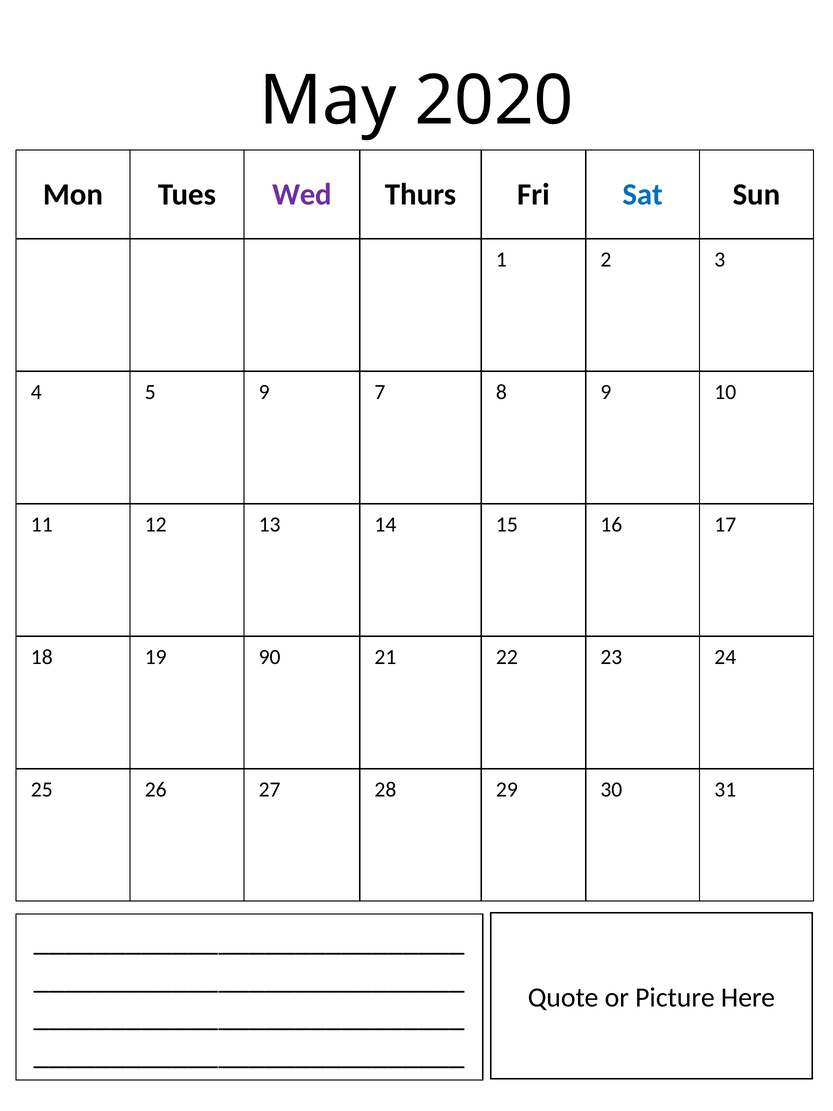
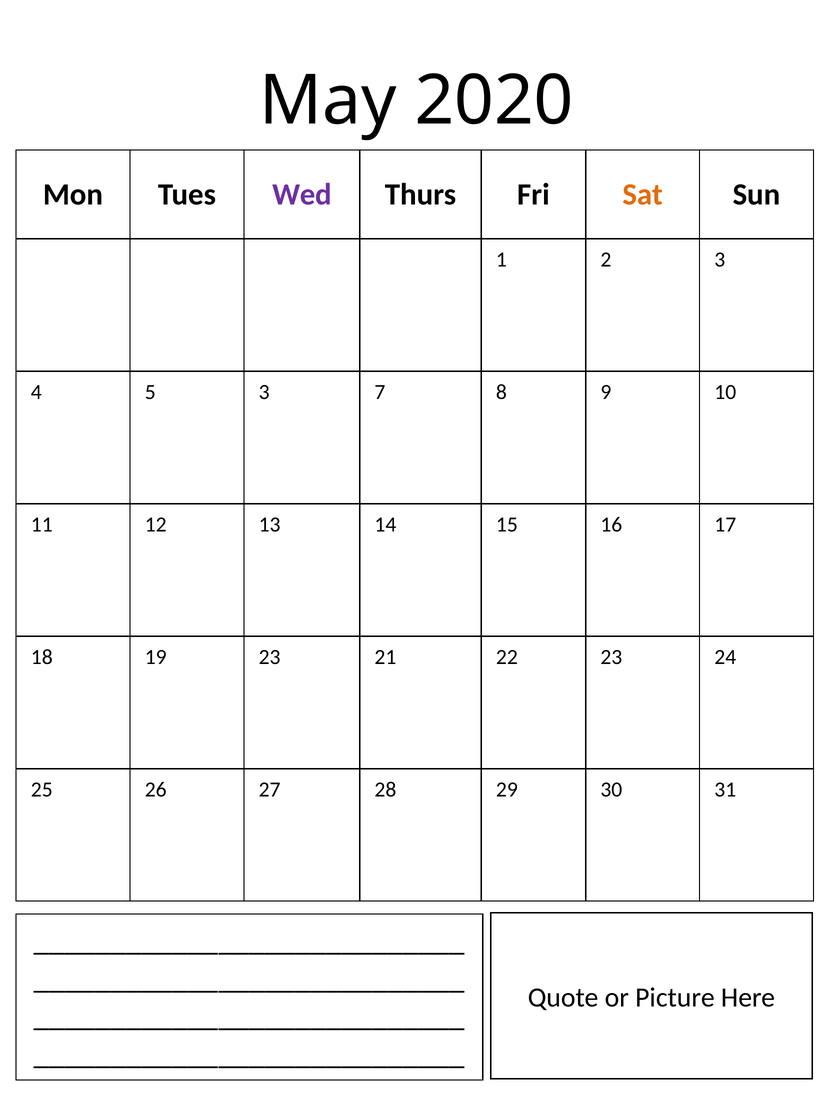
Sat colour: blue -> orange (643, 195)
5 9: 9 -> 3 (264, 392)
19 90: 90 -> 23 (270, 657)
